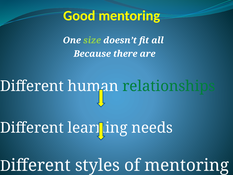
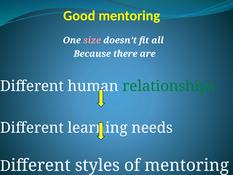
size colour: light green -> pink (92, 40)
